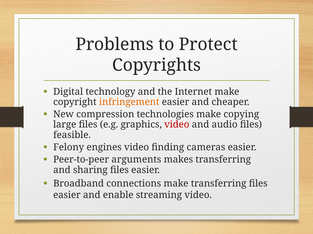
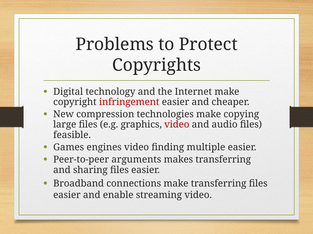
infringement colour: orange -> red (129, 102)
Felony: Felony -> Games (69, 148)
cameras: cameras -> multiple (206, 148)
